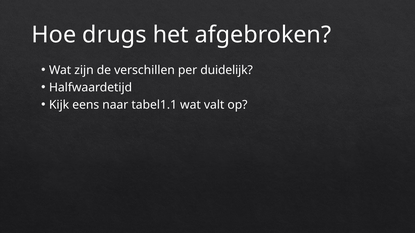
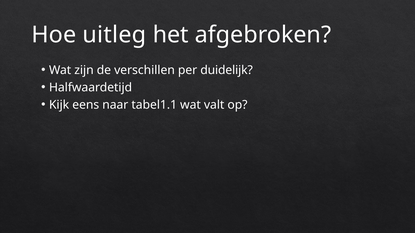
drugs: drugs -> uitleg (114, 35)
